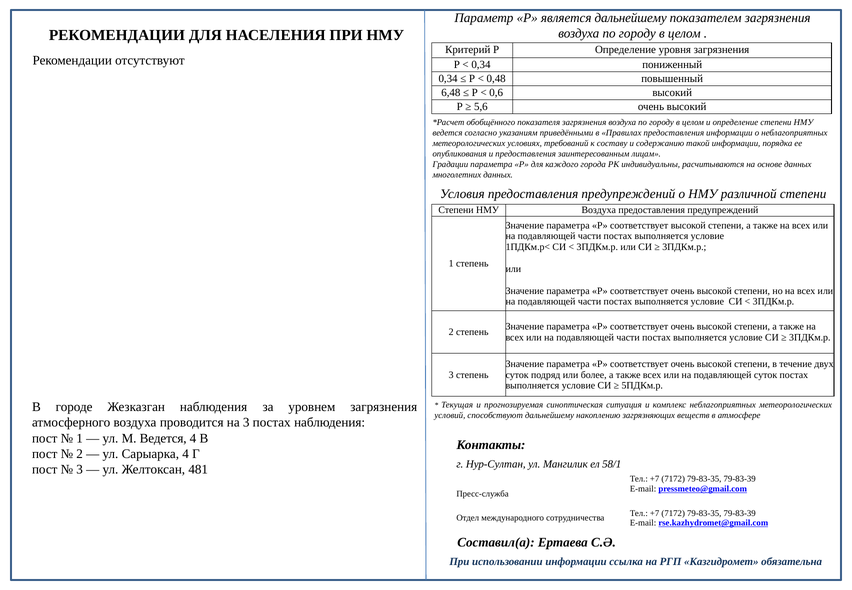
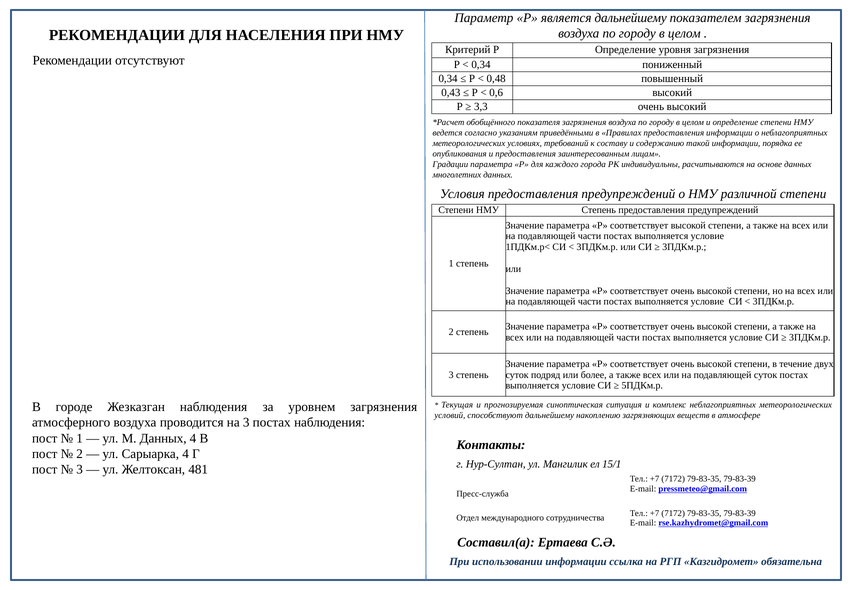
6,48: 6,48 -> 0,43 (451, 93)
5,6: 5,6 -> 3,3 (481, 107)
НМУ Воздуха: Воздуха -> Степень (599, 210)
М Ведется: Ведется -> Данных (163, 438)
58/1: 58/1 -> 15/1 (612, 464)
